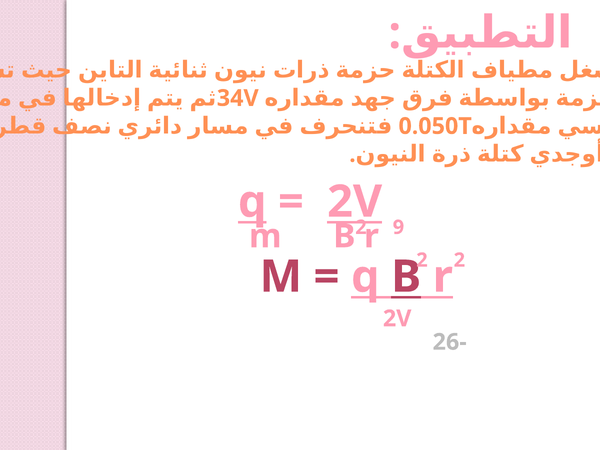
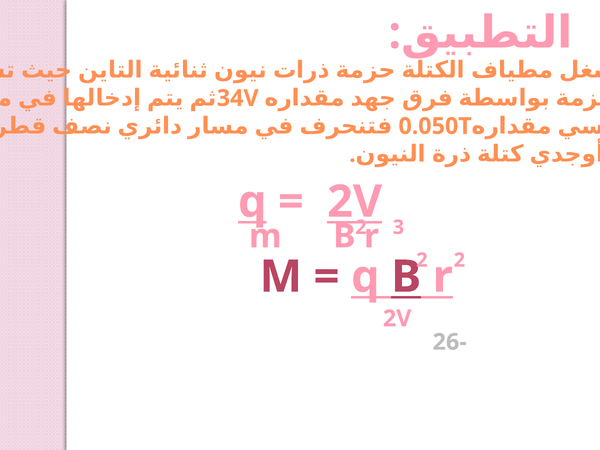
9: 9 -> 3 (398, 227)
